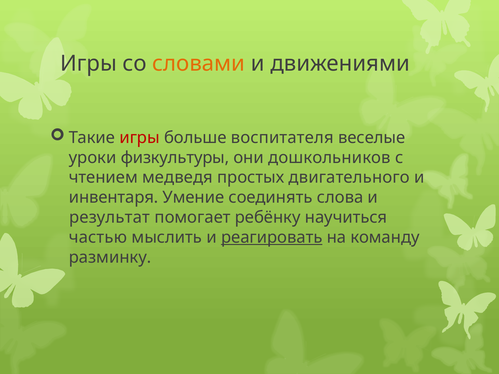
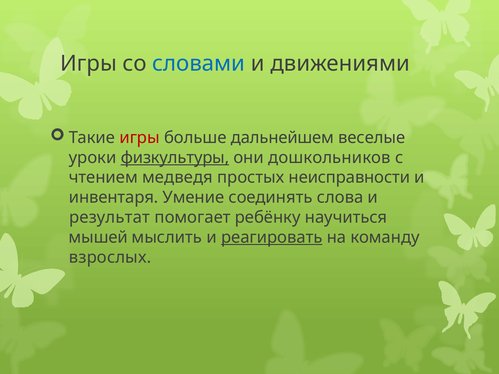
словами colour: orange -> blue (199, 64)
воспитателя: воспитателя -> дальнейшем (282, 138)
физкультуры underline: none -> present (175, 158)
двигательного: двигательного -> неисправности (349, 178)
частью: частью -> мышей (98, 238)
разминку: разминку -> взрослых (110, 257)
